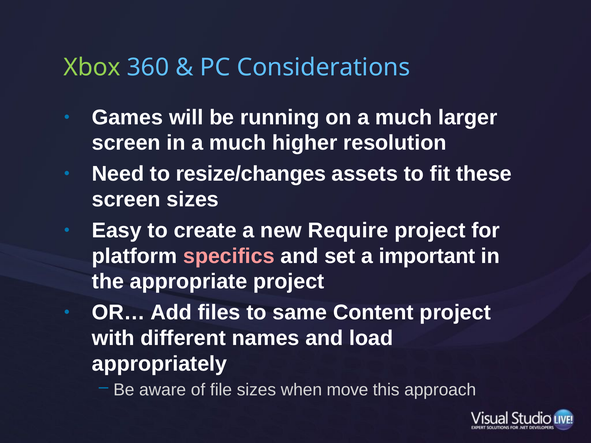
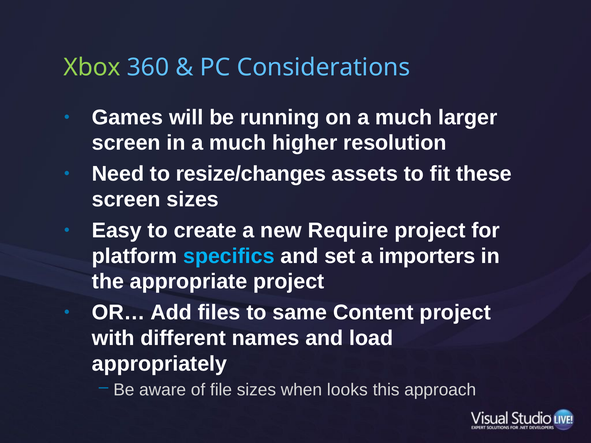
specifics colour: pink -> light blue (229, 256)
important: important -> importers (427, 256)
move: move -> looks (347, 390)
